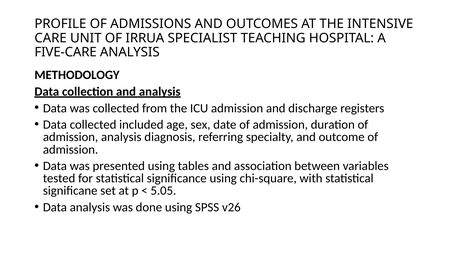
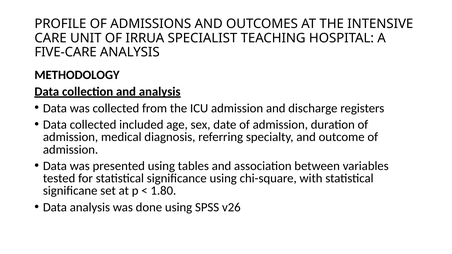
admission analysis: analysis -> medical (121, 137)
5.05: 5.05 -> 1.80 (163, 191)
